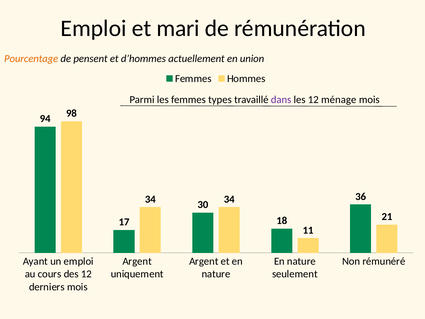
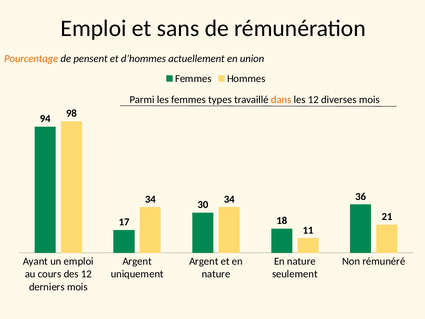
mari: mari -> sans (178, 28)
dans colour: purple -> orange (281, 100)
ménage: ménage -> diverses (339, 100)
